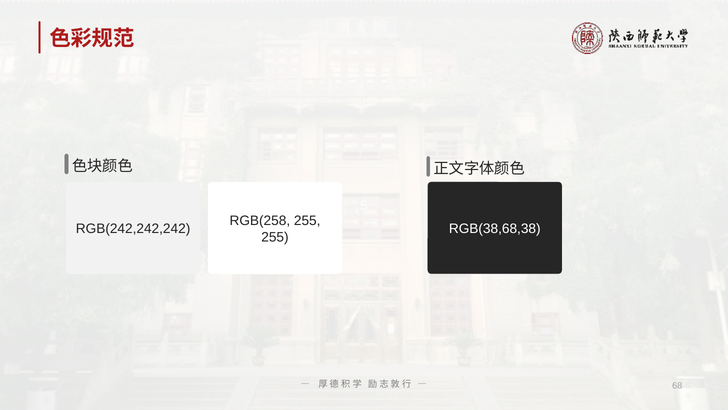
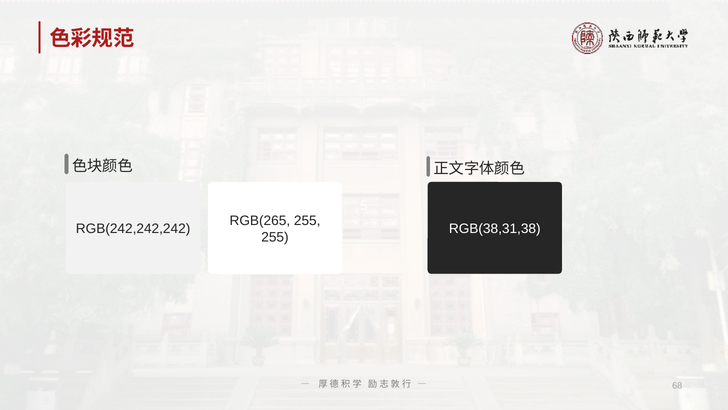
RGB(258: RGB(258 -> RGB(265 (260, 220)
RGB(38,68,38: RGB(38,68,38 -> RGB(38,31,38 (495, 229)
